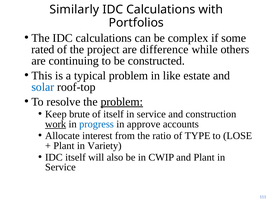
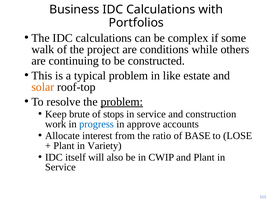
Similarly: Similarly -> Business (74, 10)
rated: rated -> walk (43, 50)
difference: difference -> conditions (164, 50)
solar colour: blue -> orange (43, 87)
of itself: itself -> stops (114, 115)
work underline: present -> none (56, 125)
TYPE: TYPE -> BASE (198, 136)
